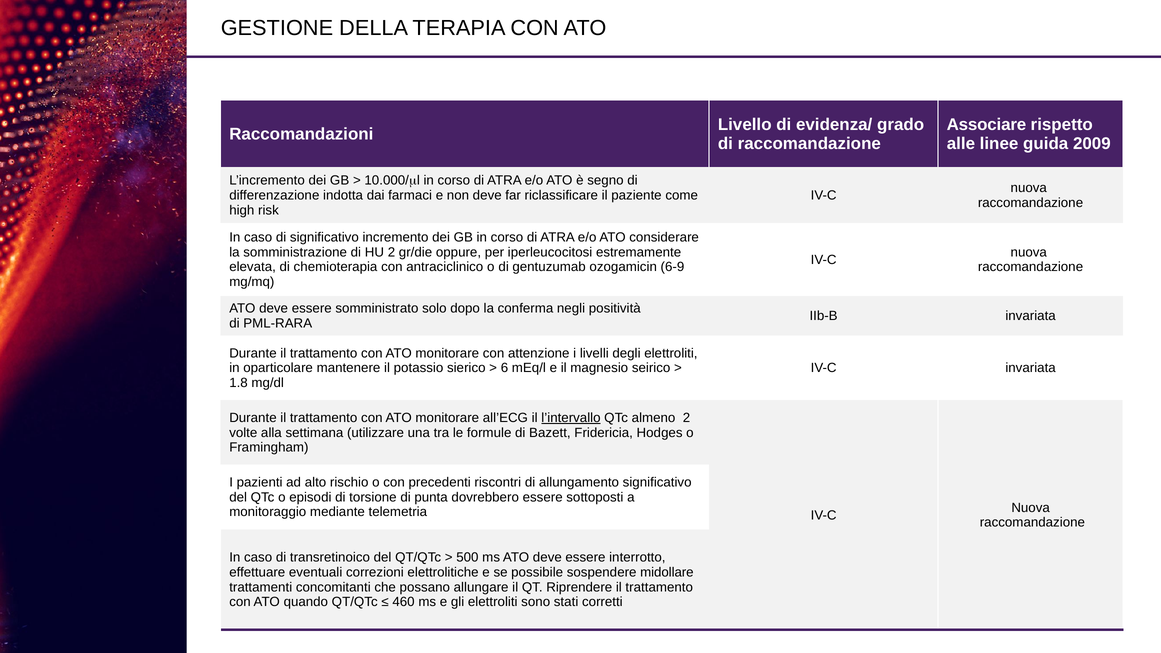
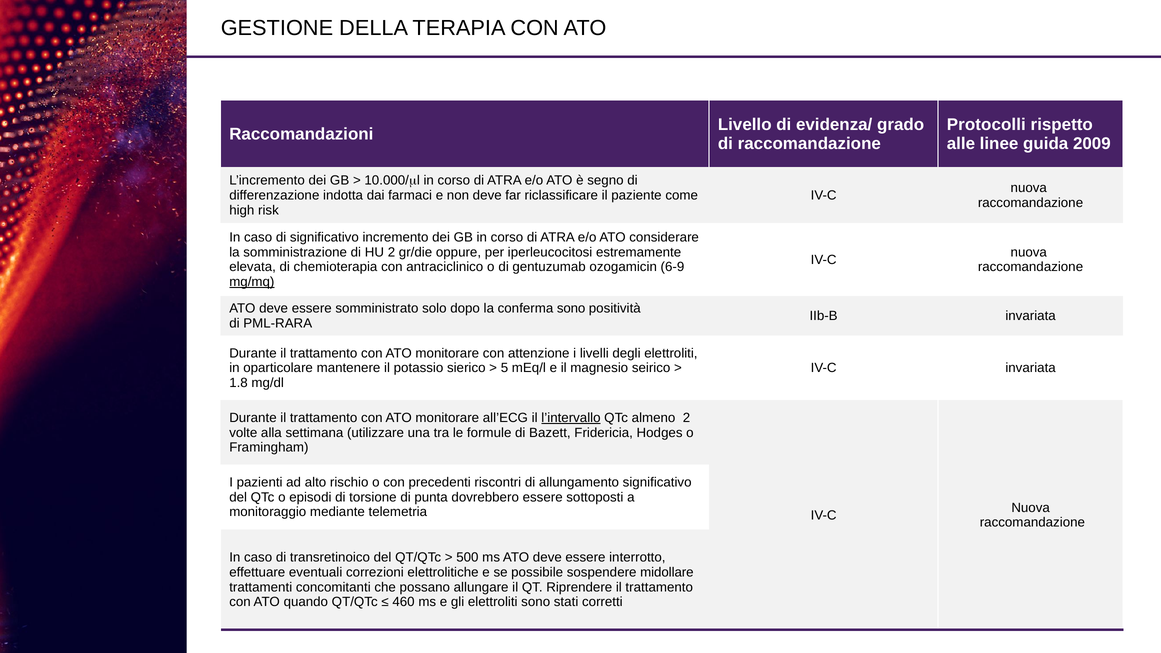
Associare: Associare -> Protocolli (986, 124)
mg/mq underline: none -> present (252, 282)
conferma negli: negli -> sono (571, 309)
6: 6 -> 5 (504, 368)
